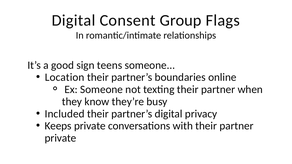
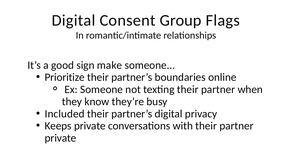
teens: teens -> make (110, 65)
Location: Location -> Prioritize (65, 77)
